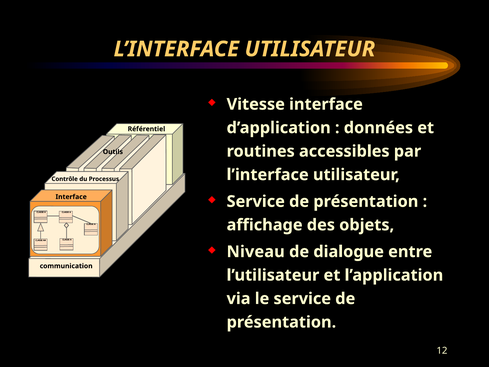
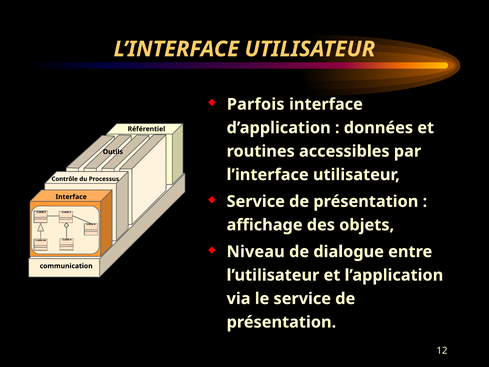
Vitesse: Vitesse -> Parfois (256, 104)
